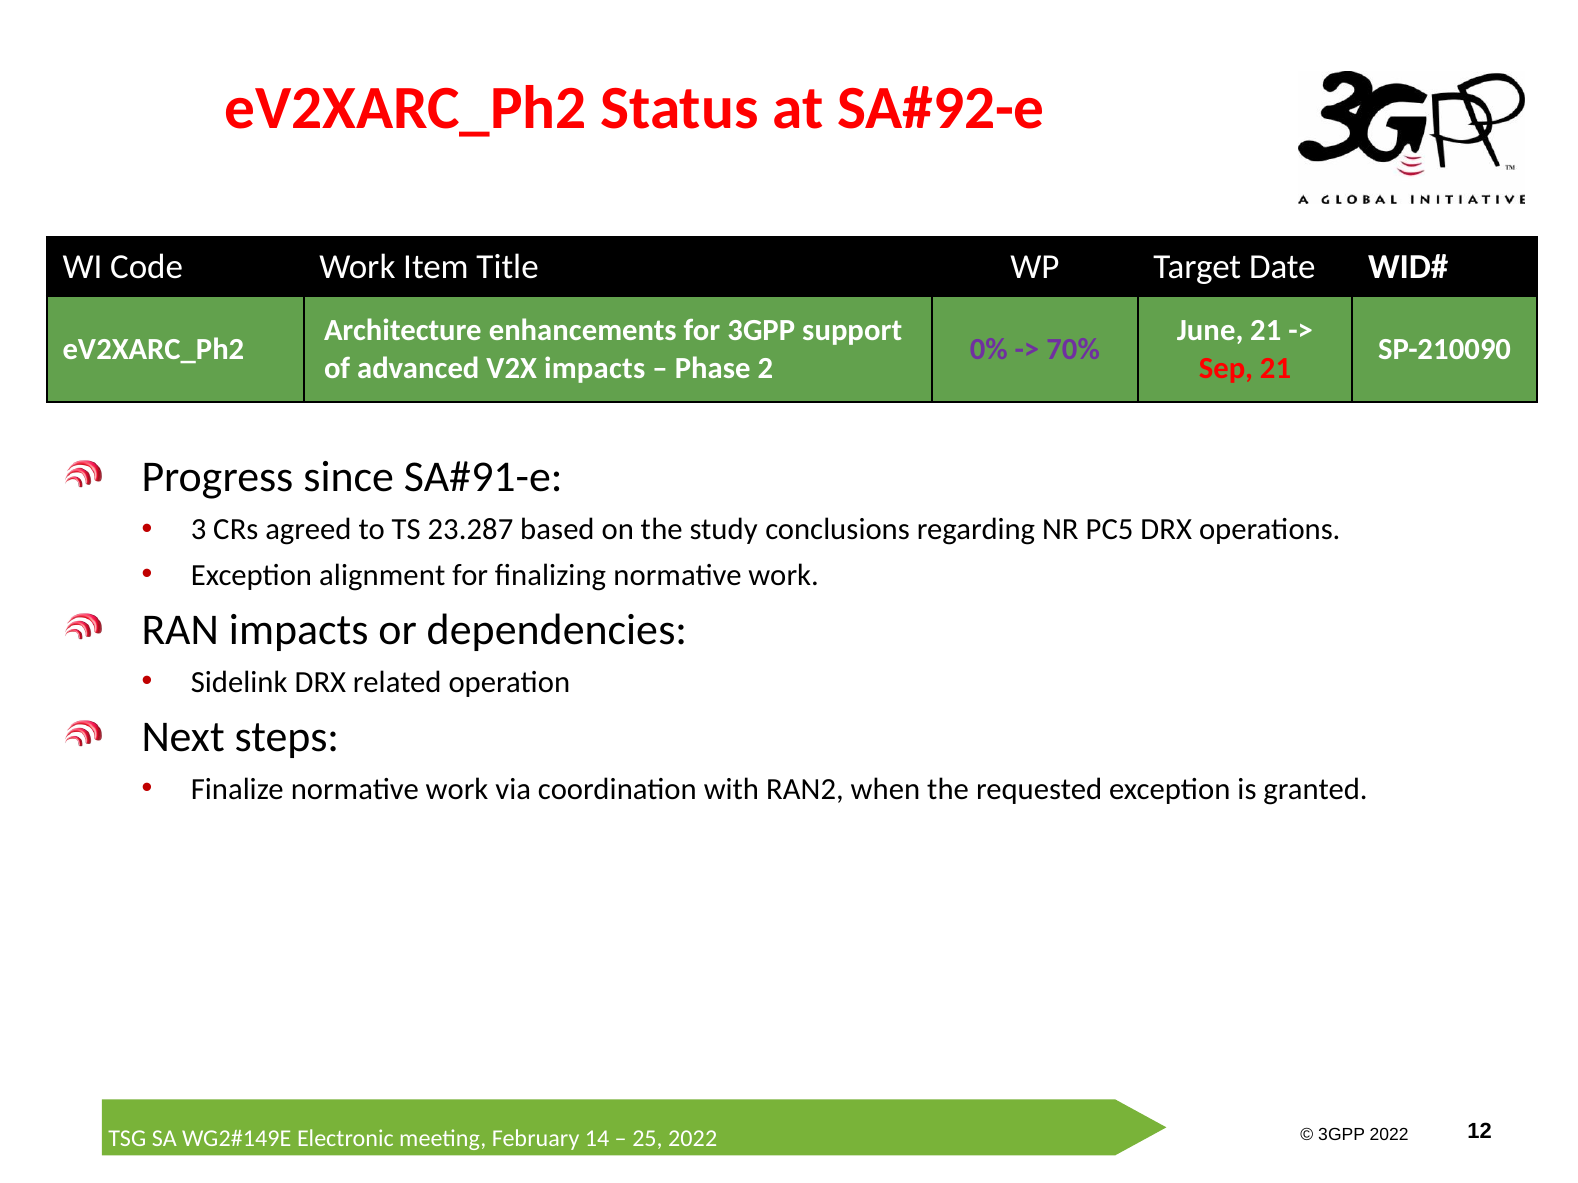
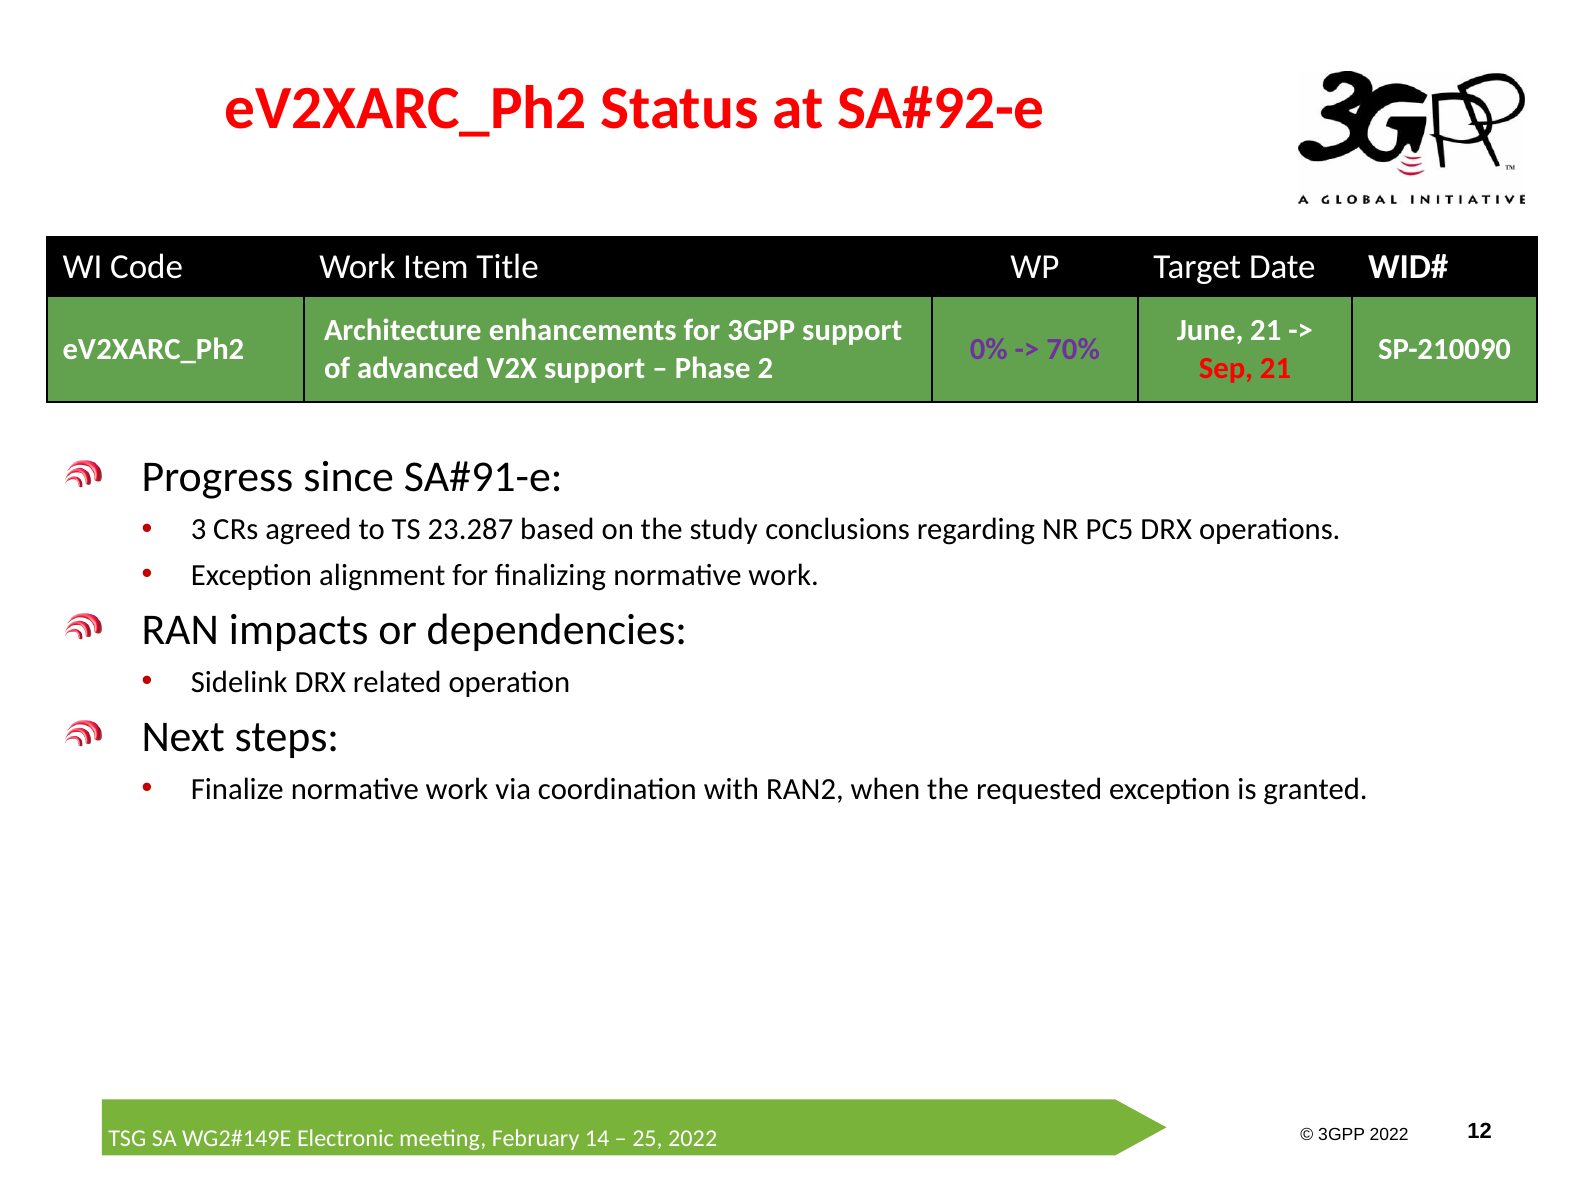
V2X impacts: impacts -> support (595, 368)
